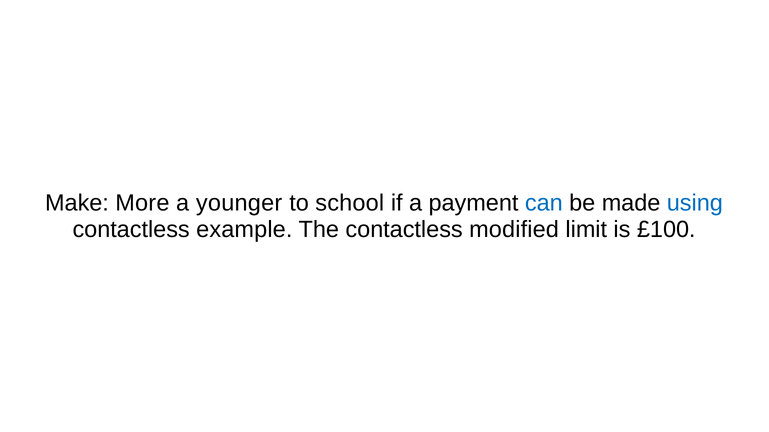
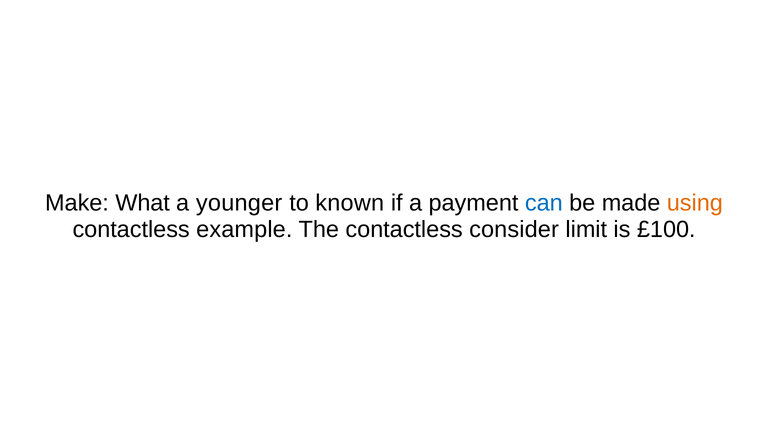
More: More -> What (143, 204)
school: school -> known (350, 204)
using colour: blue -> orange (695, 204)
modified: modified -> consider (514, 230)
